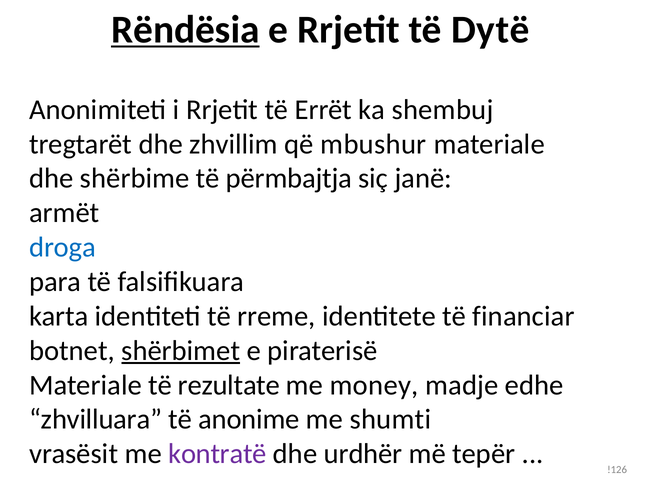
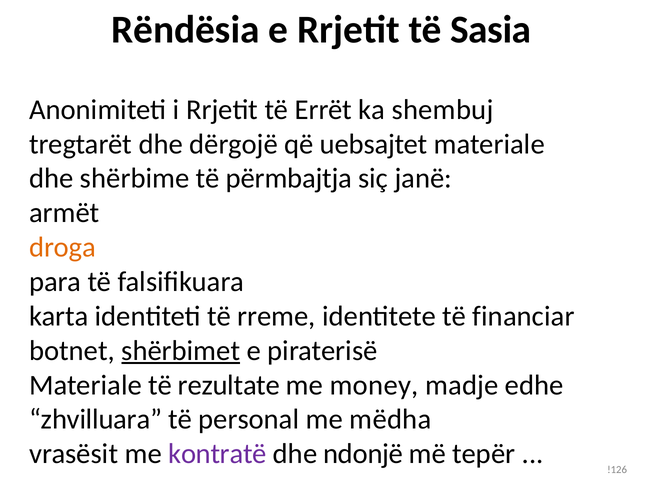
Rëndësia underline: present -> none (185, 30)
Dytë: Dytë -> Sasia (491, 30)
zhvillim: zhvillim -> dërgojë (234, 144)
mbushur: mbushur -> uebsajtet (374, 144)
droga colour: blue -> orange (62, 247)
anonime: anonime -> personal (249, 419)
shumti: shumti -> mëdha (390, 419)
urdhër: urdhër -> ndonjë (363, 454)
